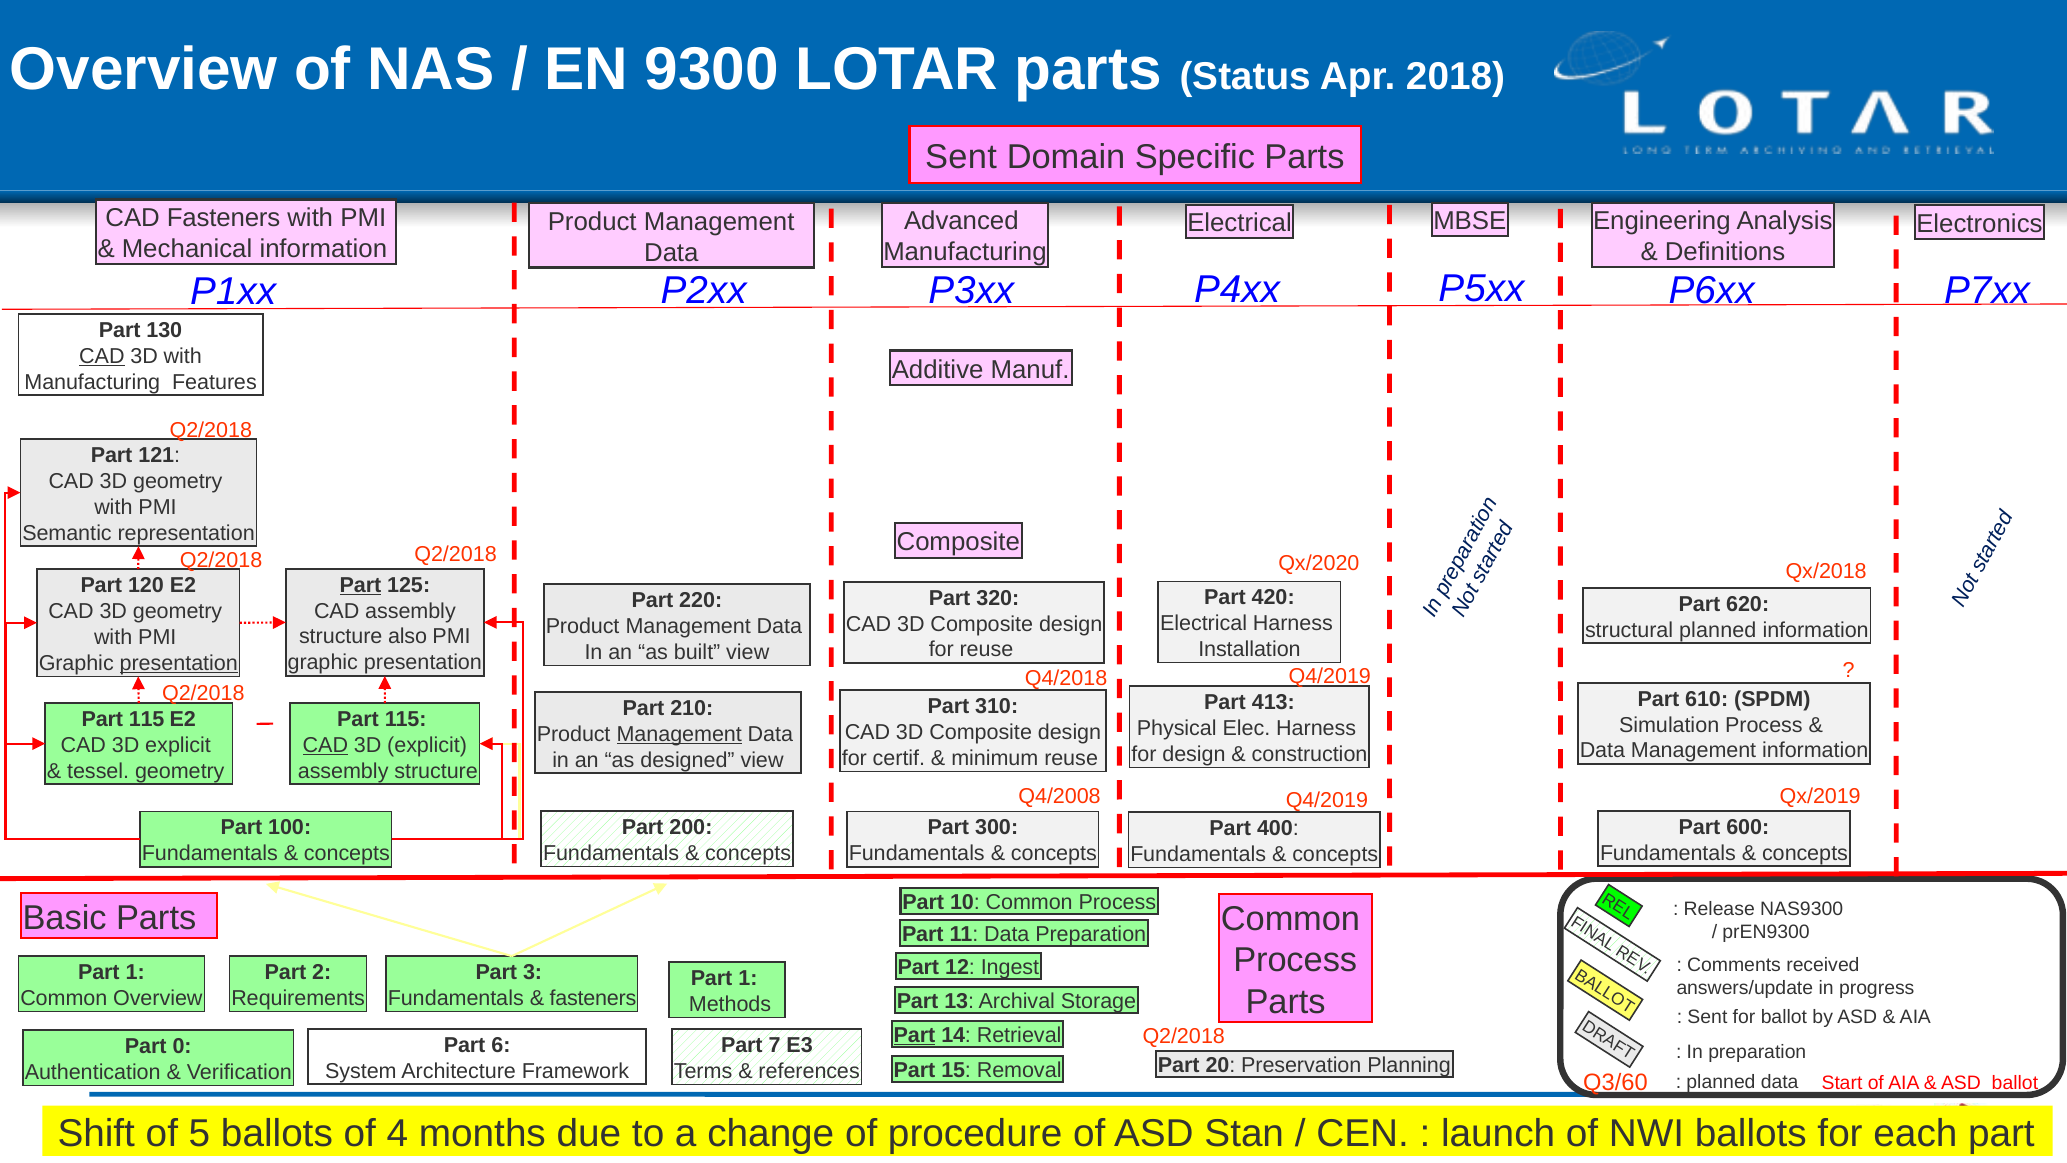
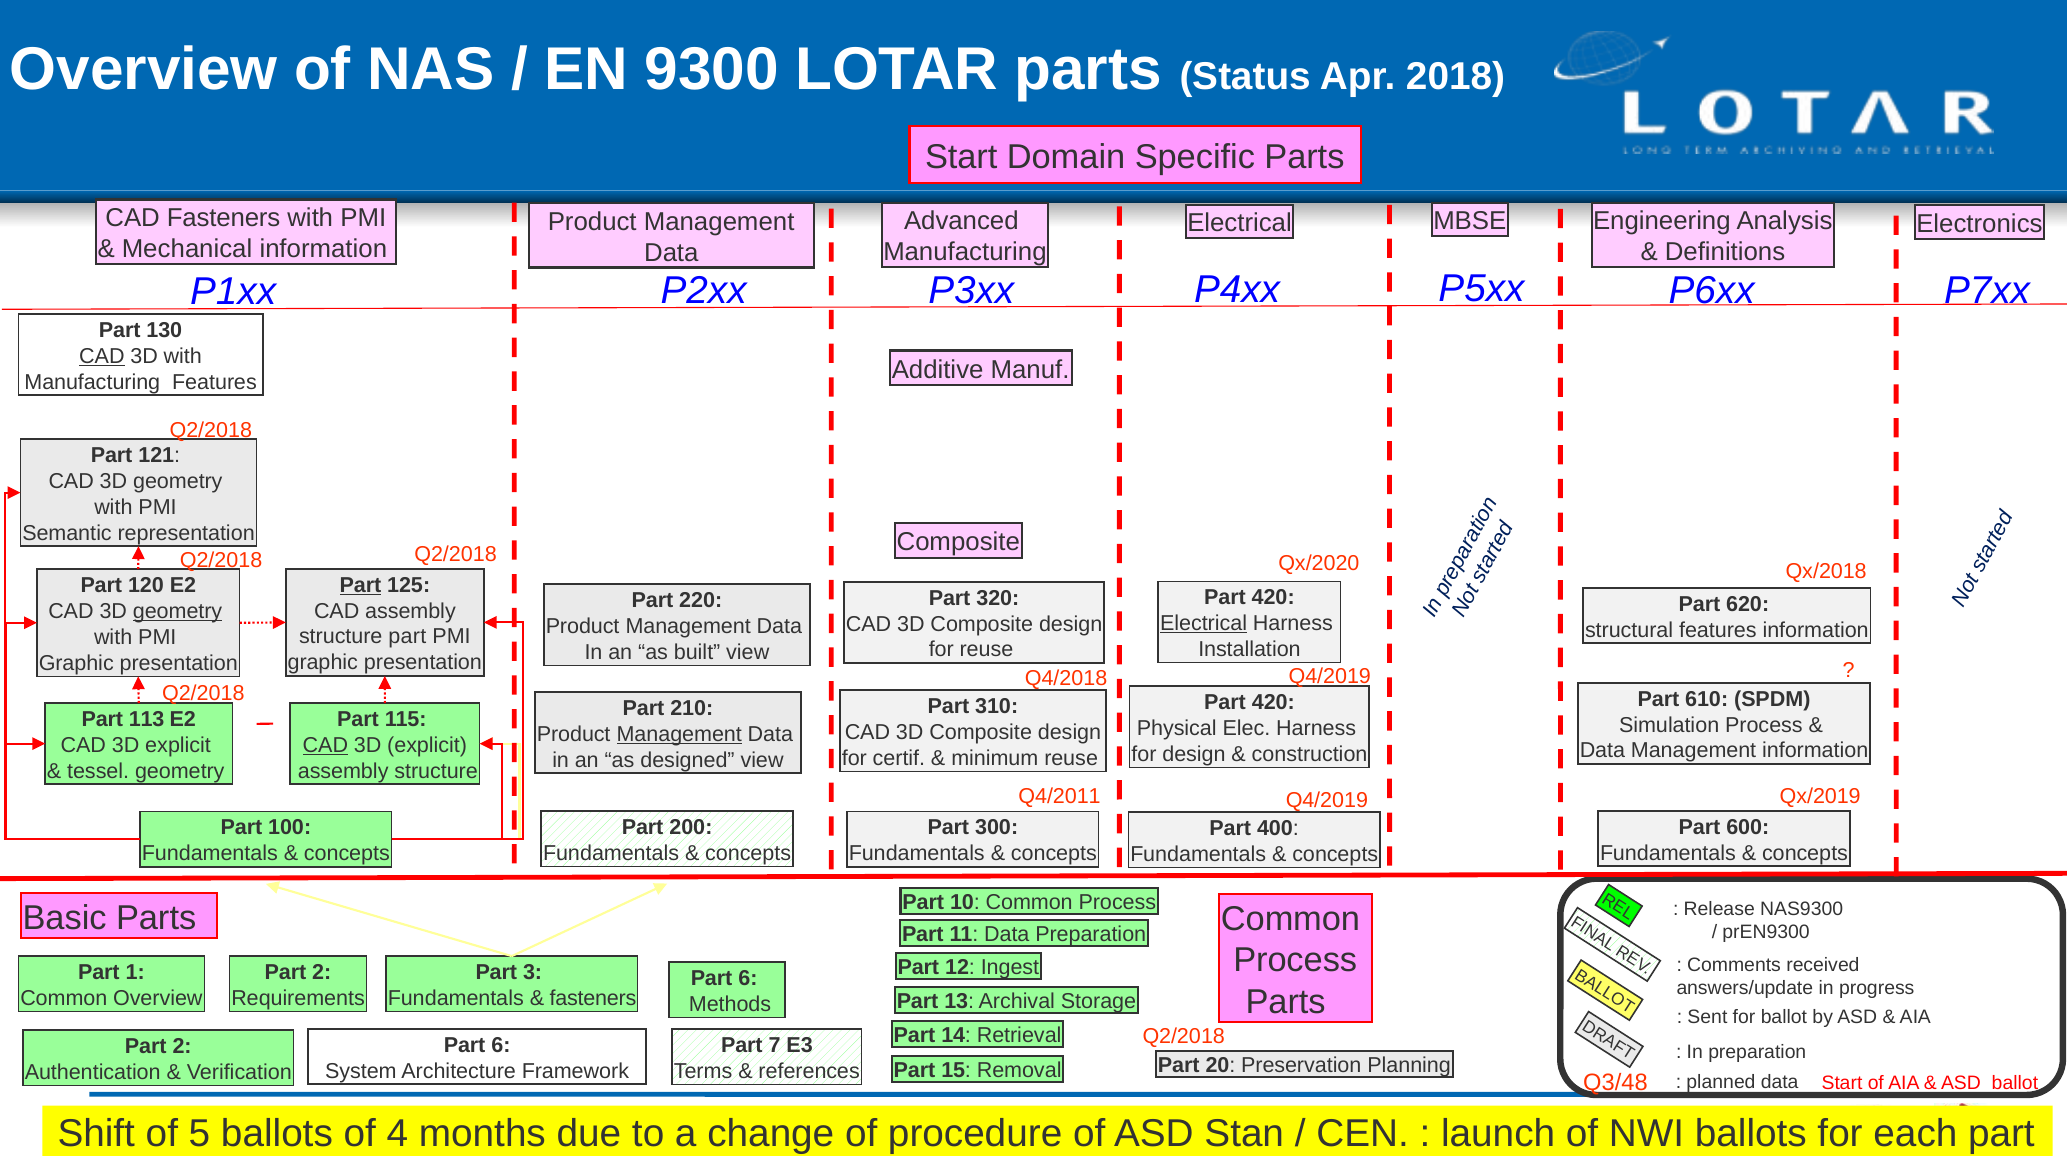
Sent: Sent -> Start (961, 157)
geometry underline: none -> present (178, 611)
Electrical underline: none -> present (1204, 623)
structural planned: planned -> features (1718, 630)
also: also -> part (407, 637)
presentation underline: present -> none (179, 663)
413: 413 -> 420 (1273, 702)
115: 115 -> 113 (147, 719)
Q4/2008: Q4/2008 -> Q4/2011 (1060, 796)
1: 1 -> 6 (748, 978)
Part underline: present -> none (915, 1035)
0: 0 -> 2 (182, 1046)
Q3/60: Q3/60 -> Q3/48 (1615, 1082)
